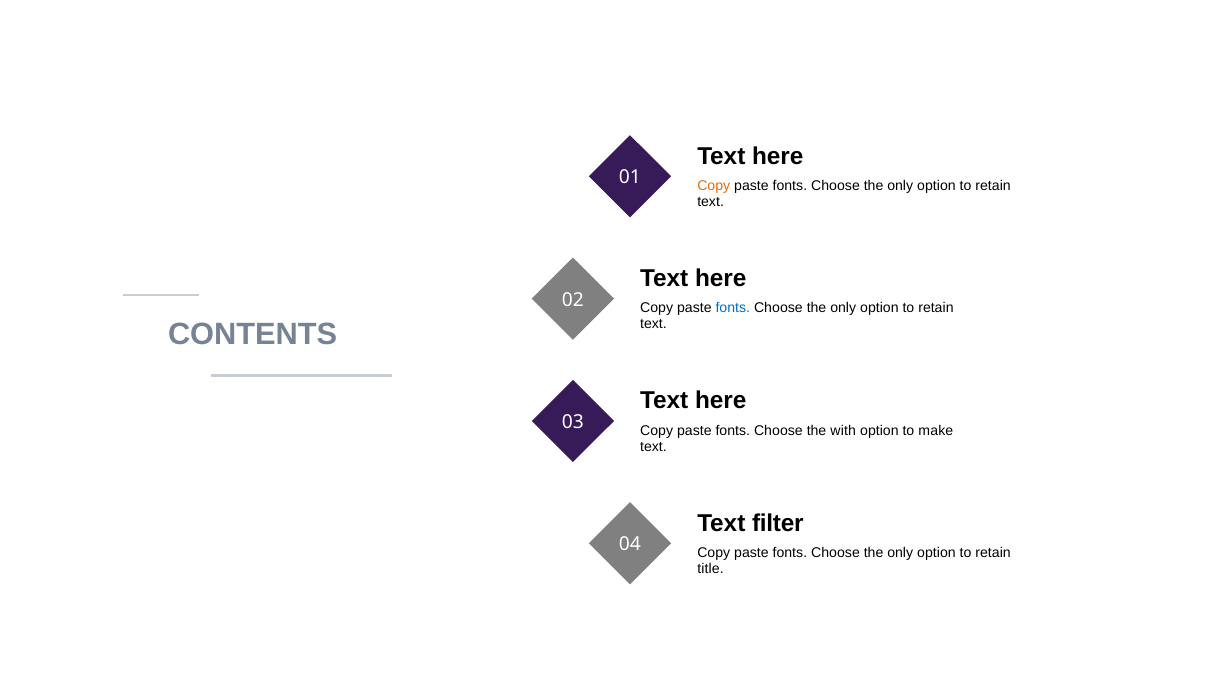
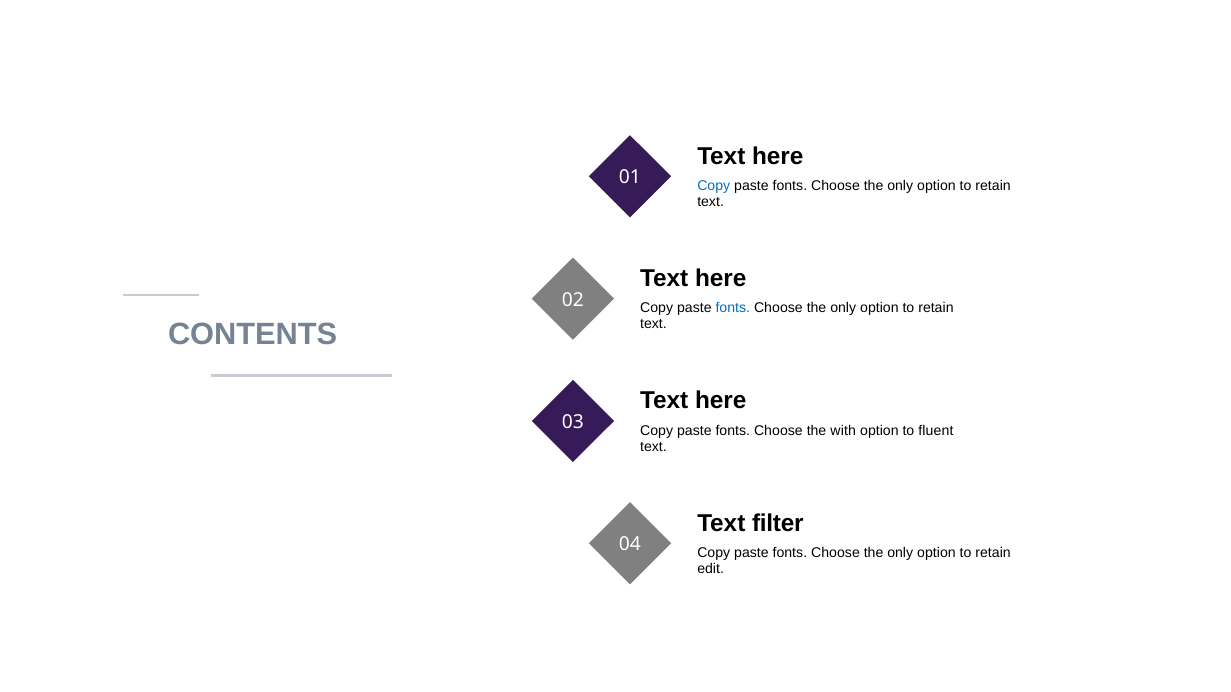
Copy colour: orange -> blue (714, 186)
make: make -> fluent (936, 431)
title: title -> edit (711, 569)
